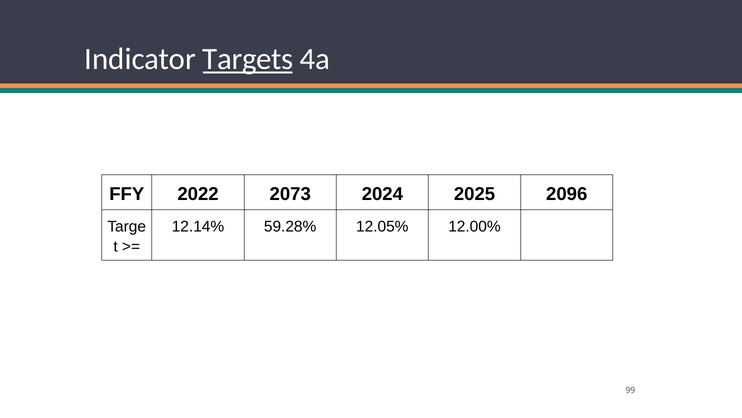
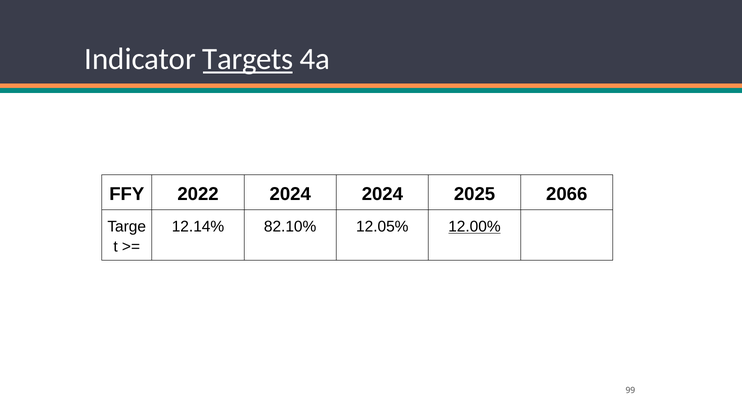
2022 2073: 2073 -> 2024 (290, 194)
2096: 2096 -> 2066 (567, 194)
59.28%: 59.28% -> 82.10% (290, 226)
12.00% underline: none -> present (474, 226)
